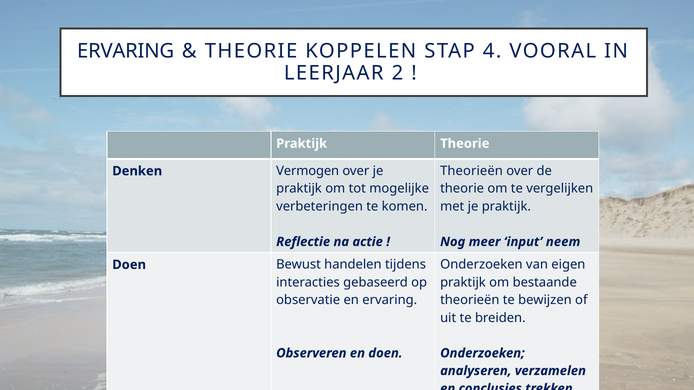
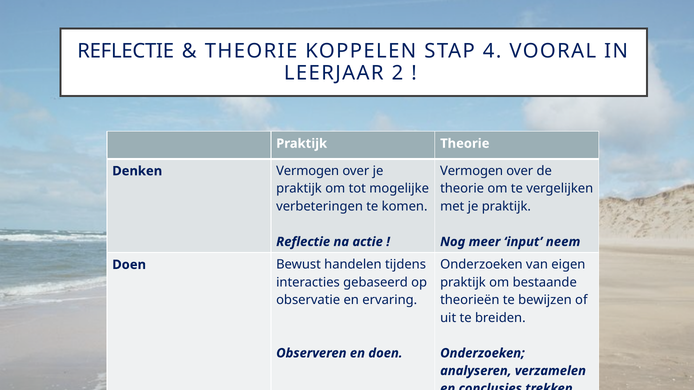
ERVARING: ERVARING -> REFLECTIE (126, 51)
Theorieën: Theorieën -> Vermogen (472, 171)
